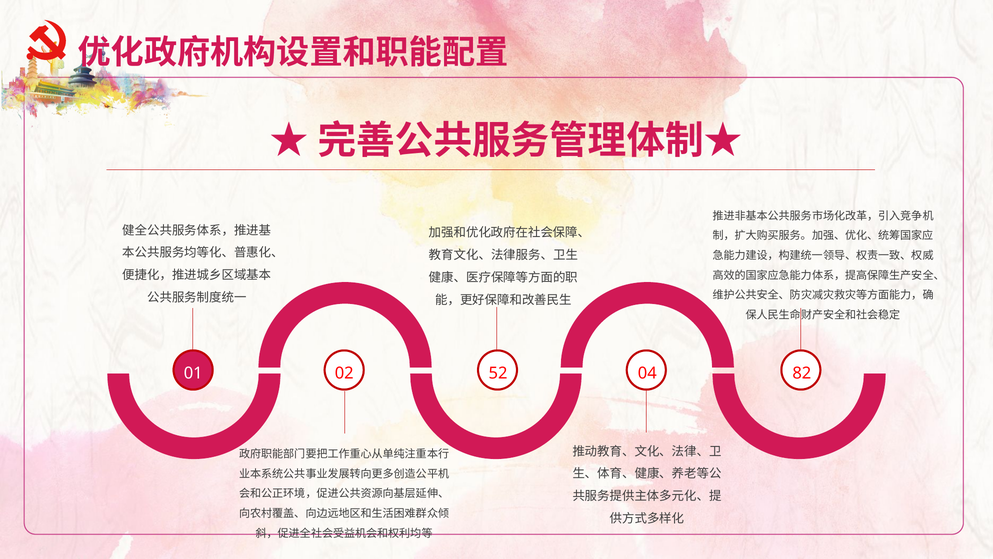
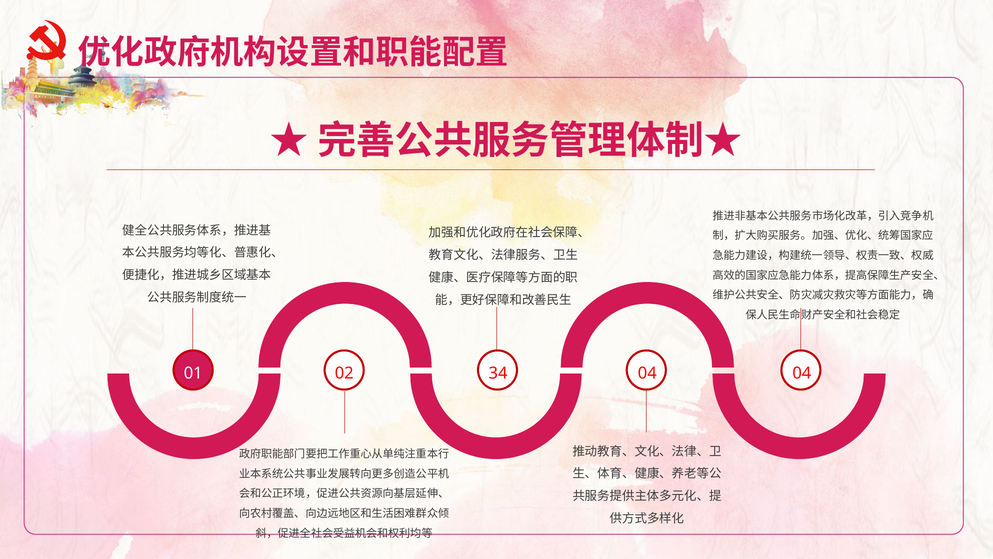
52: 52 -> 34 (498, 373)
04 82: 82 -> 04 (802, 373)
